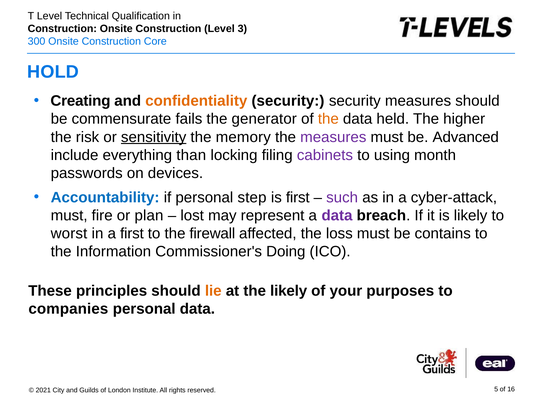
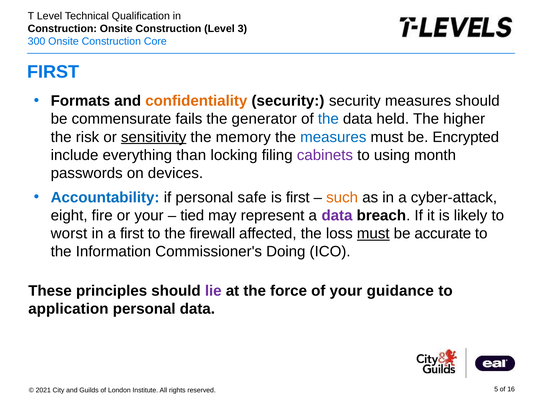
HOLD: HOLD -> FIRST (53, 72)
Creating: Creating -> Formats (80, 101)
the colour: orange -> blue (328, 119)
measures colour: purple -> blue (333, 137)
Advanced: Advanced -> Encrypted (466, 137)
step: step -> safe (252, 197)
such colour: purple -> orange (342, 197)
must: must -> eight (69, 215)
or plan: plan -> your (149, 215)
lost: lost -> tied (192, 215)
must underline: none -> present (373, 233)
contains: contains -> accurate (443, 233)
lie colour: orange -> purple (213, 291)
the likely: likely -> force (289, 291)
purposes: purposes -> guidance (400, 291)
companies: companies -> application (68, 309)
